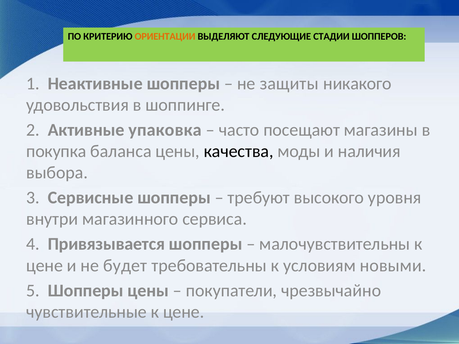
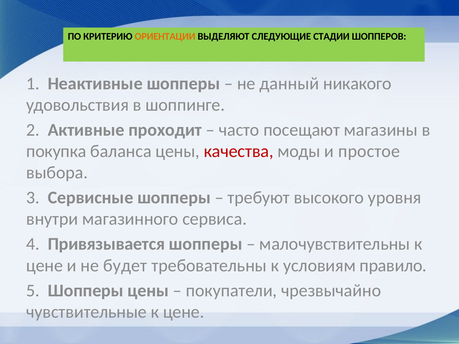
защиты: защиты -> данный (289, 84)
упаковка: упаковка -> проходит (165, 130)
качества colour: black -> red (239, 151)
наличия: наличия -> простое (369, 151)
новыми: новыми -> правило (393, 266)
